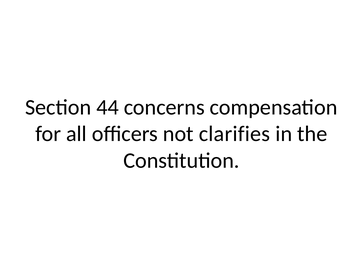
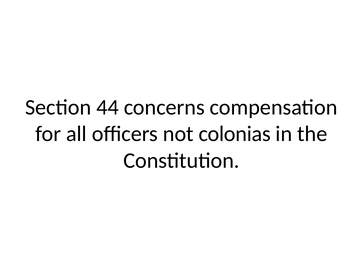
clarifies: clarifies -> colonias (235, 134)
